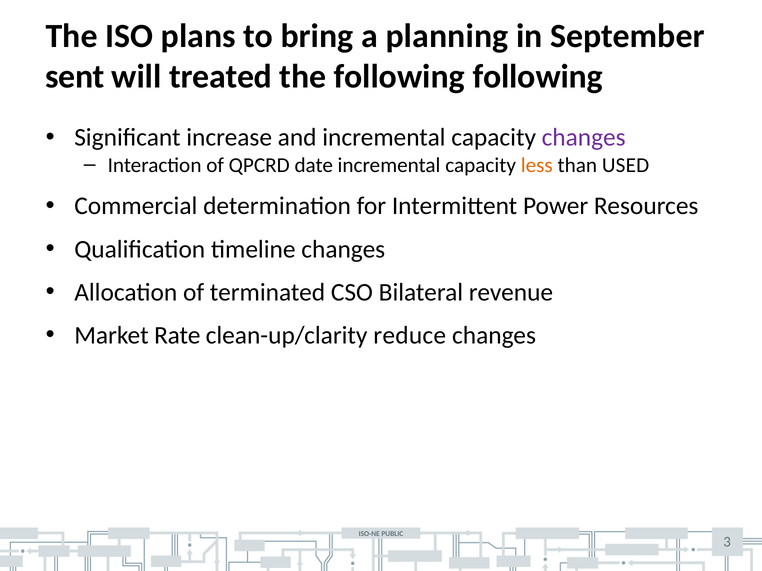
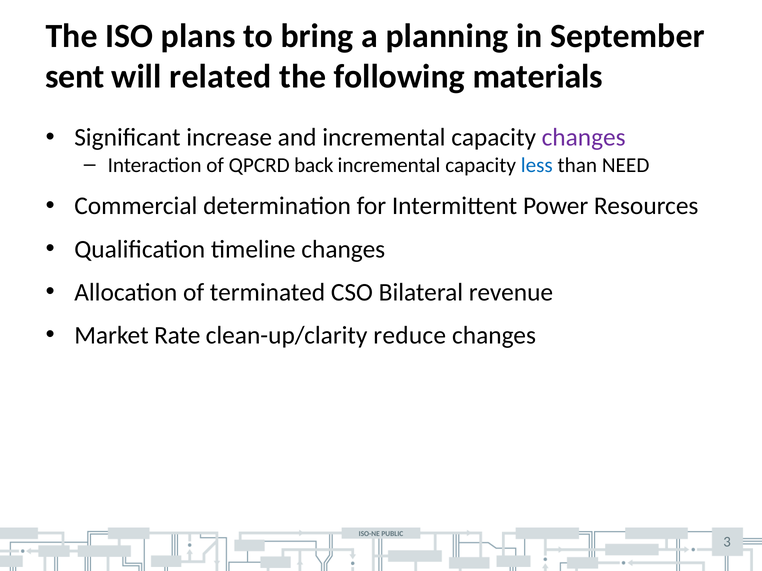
treated: treated -> related (220, 77)
following following: following -> materials (538, 77)
date: date -> back (314, 165)
less colour: orange -> blue (537, 165)
USED: USED -> NEED (626, 165)
